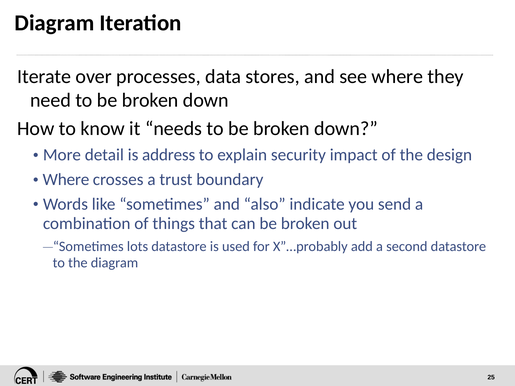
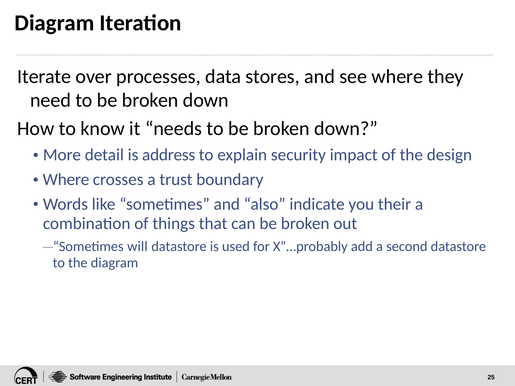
send: send -> their (395, 204)
lots: lots -> will (137, 247)
